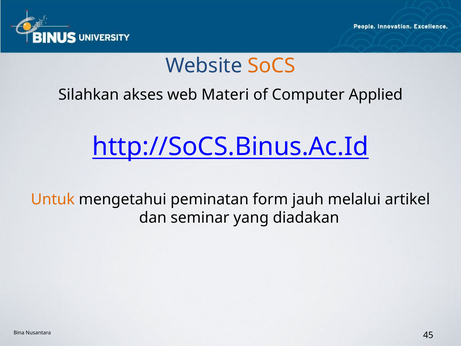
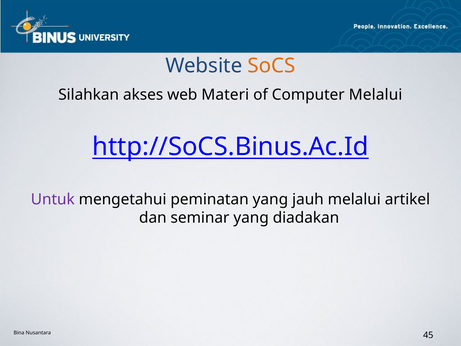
Computer Applied: Applied -> Melalui (376, 95)
Untuk colour: orange -> purple (53, 199)
peminatan form: form -> yang (270, 199)
